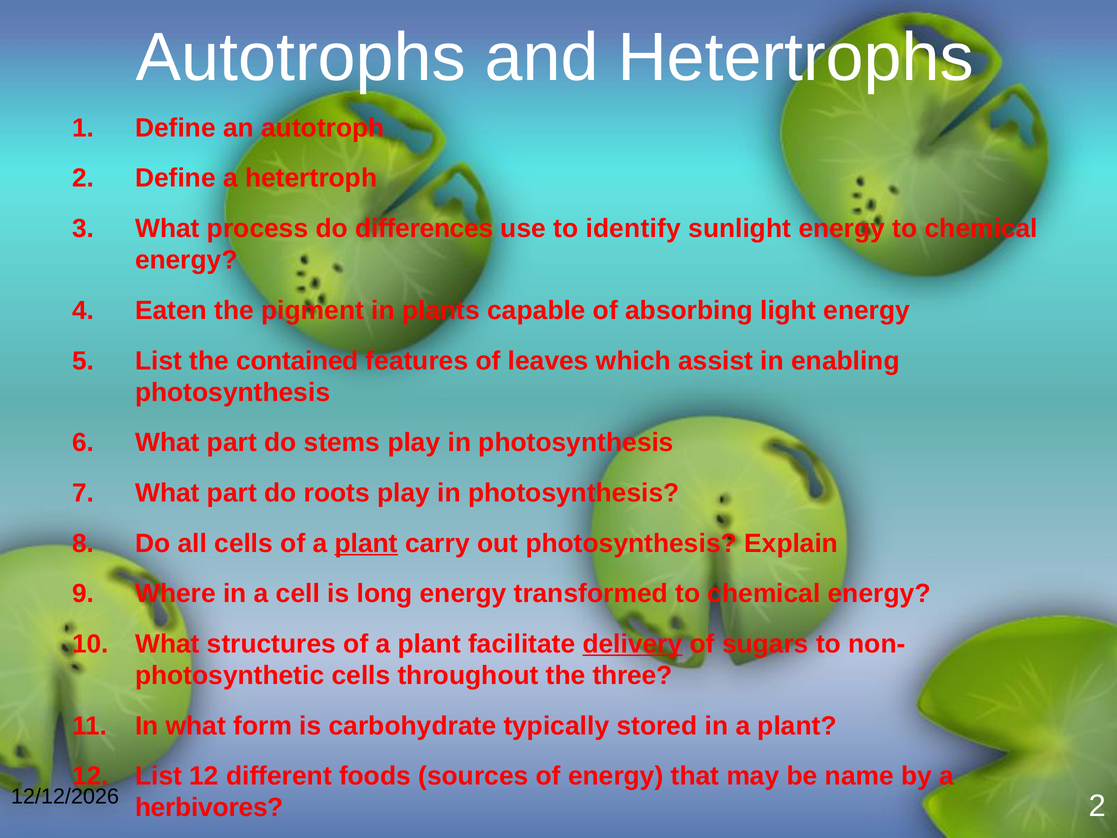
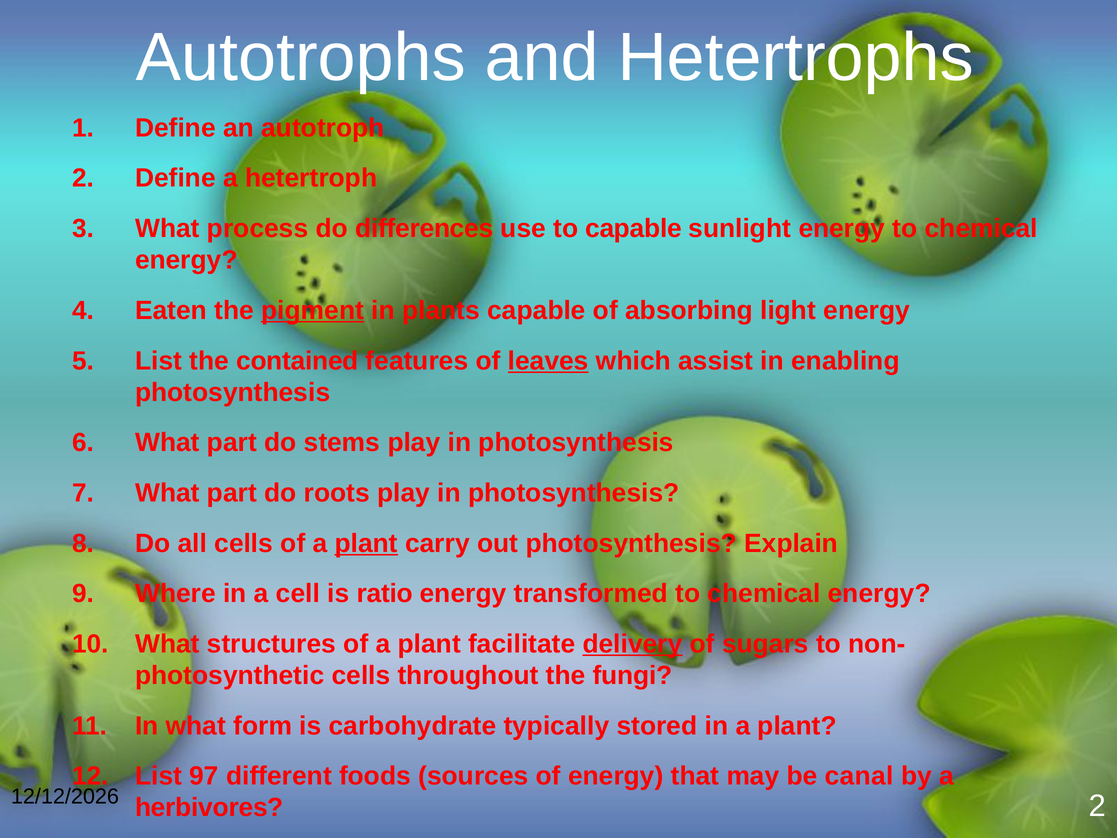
to identify: identify -> capable (633, 229)
pigment underline: none -> present (313, 310)
leaves underline: none -> present (548, 361)
long: long -> ratio (385, 593)
the three: three -> fungi (633, 675)
List 12: 12 -> 97 (204, 776)
name: name -> canal (859, 776)
